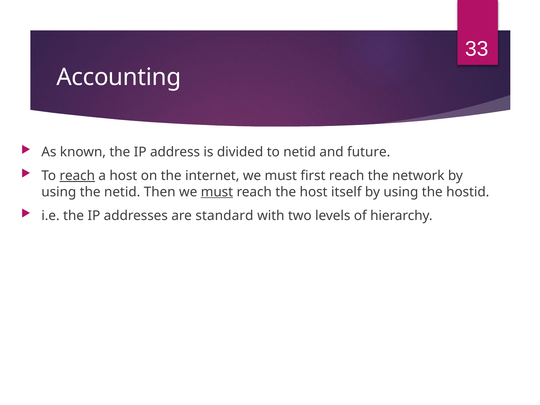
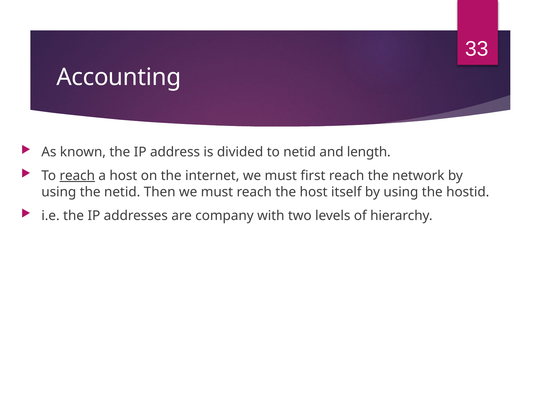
future: future -> length (369, 152)
must underline: present -> none (217, 192)
standard: standard -> company (224, 216)
